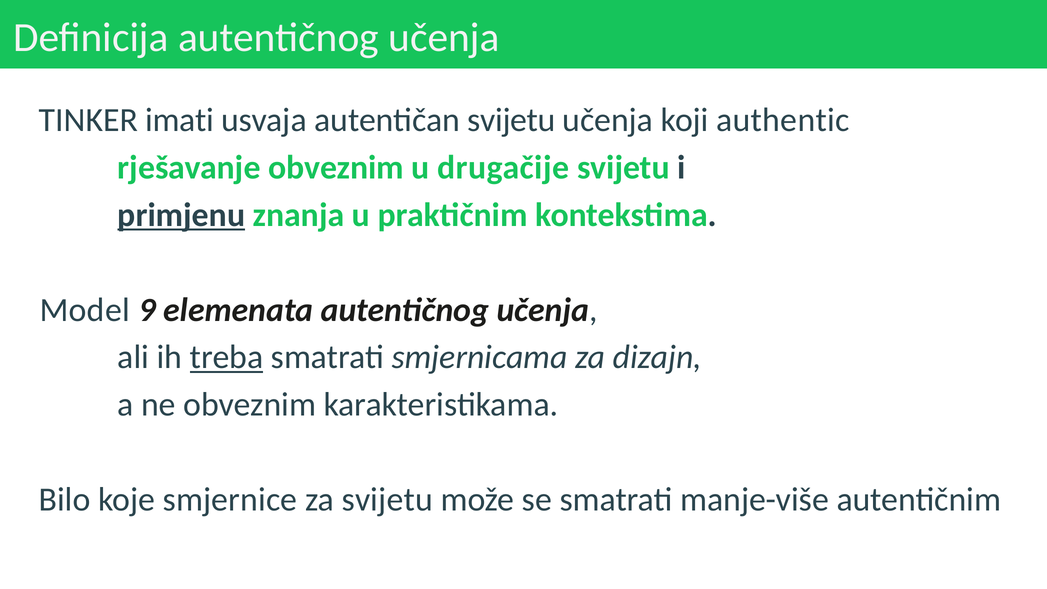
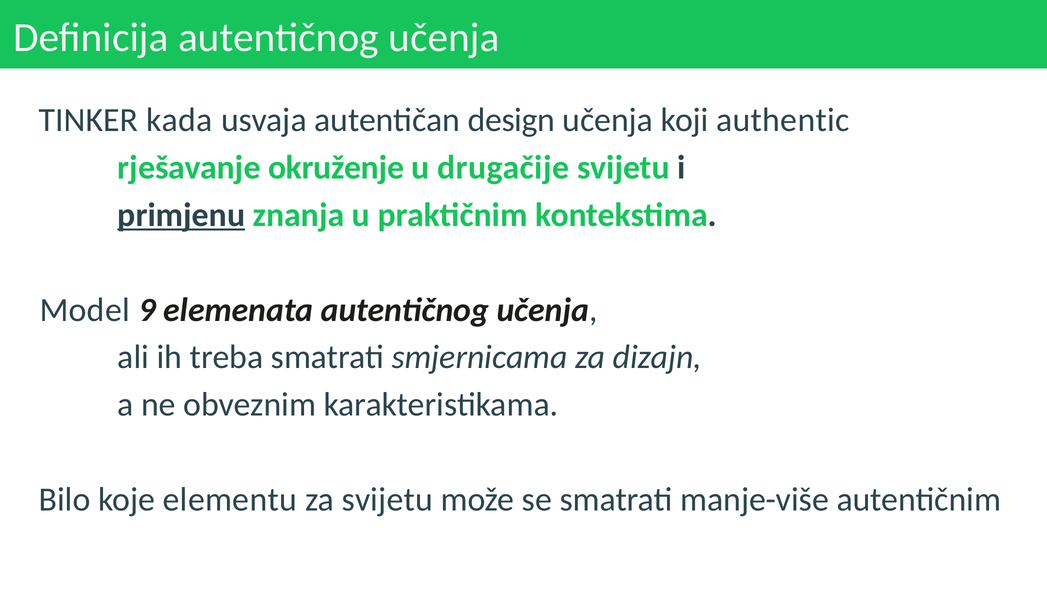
imati: imati -> kada (179, 120)
autentičan svijetu: svijetu -> design (511, 120)
rješavanje obveznim: obveznim -> okruženje (336, 167)
treba underline: present -> none (227, 357)
smjernice: smjernice -> elementu (230, 500)
